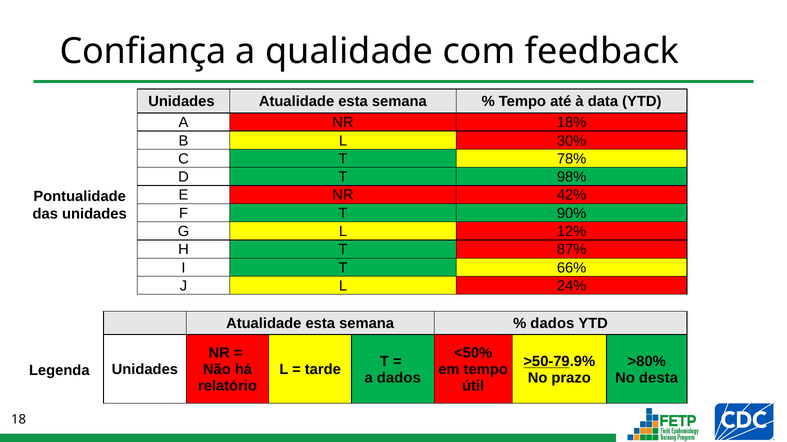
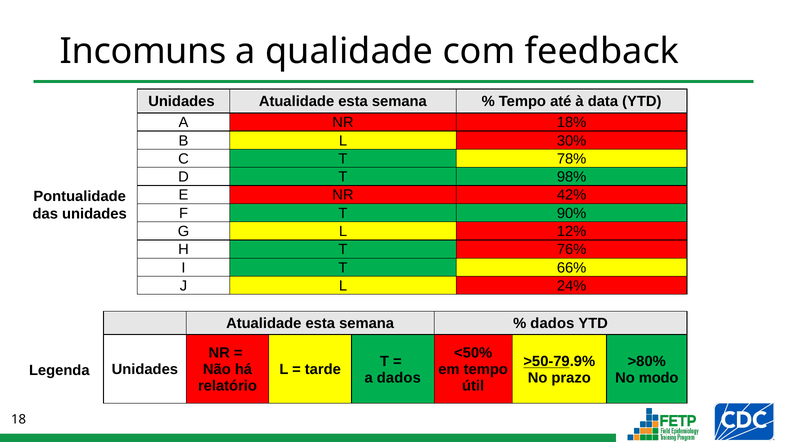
Confiança: Confiança -> Incomuns (143, 52)
87%: 87% -> 76% (572, 250)
desta: desta -> modo (659, 378)
